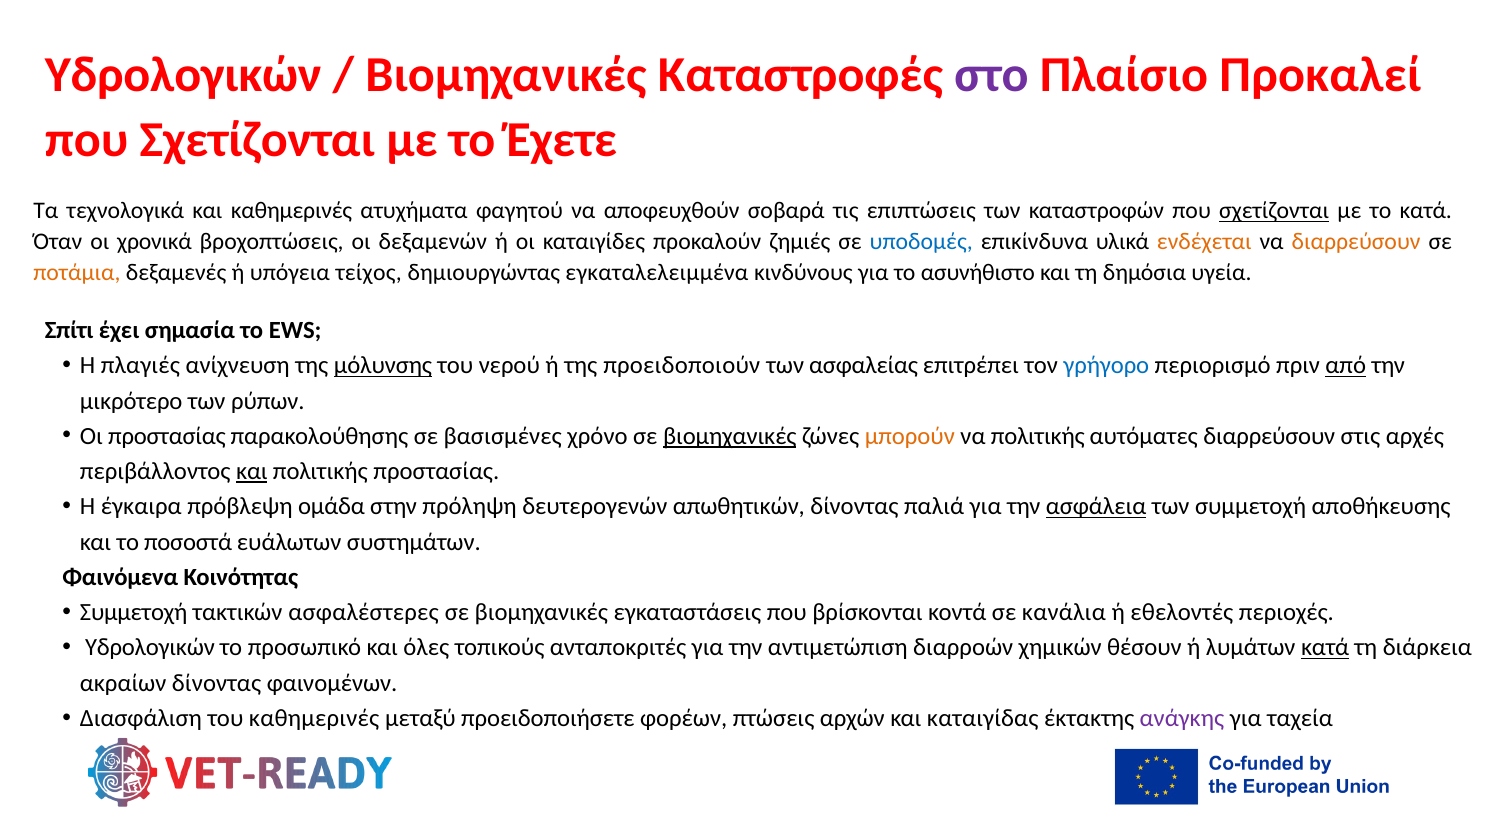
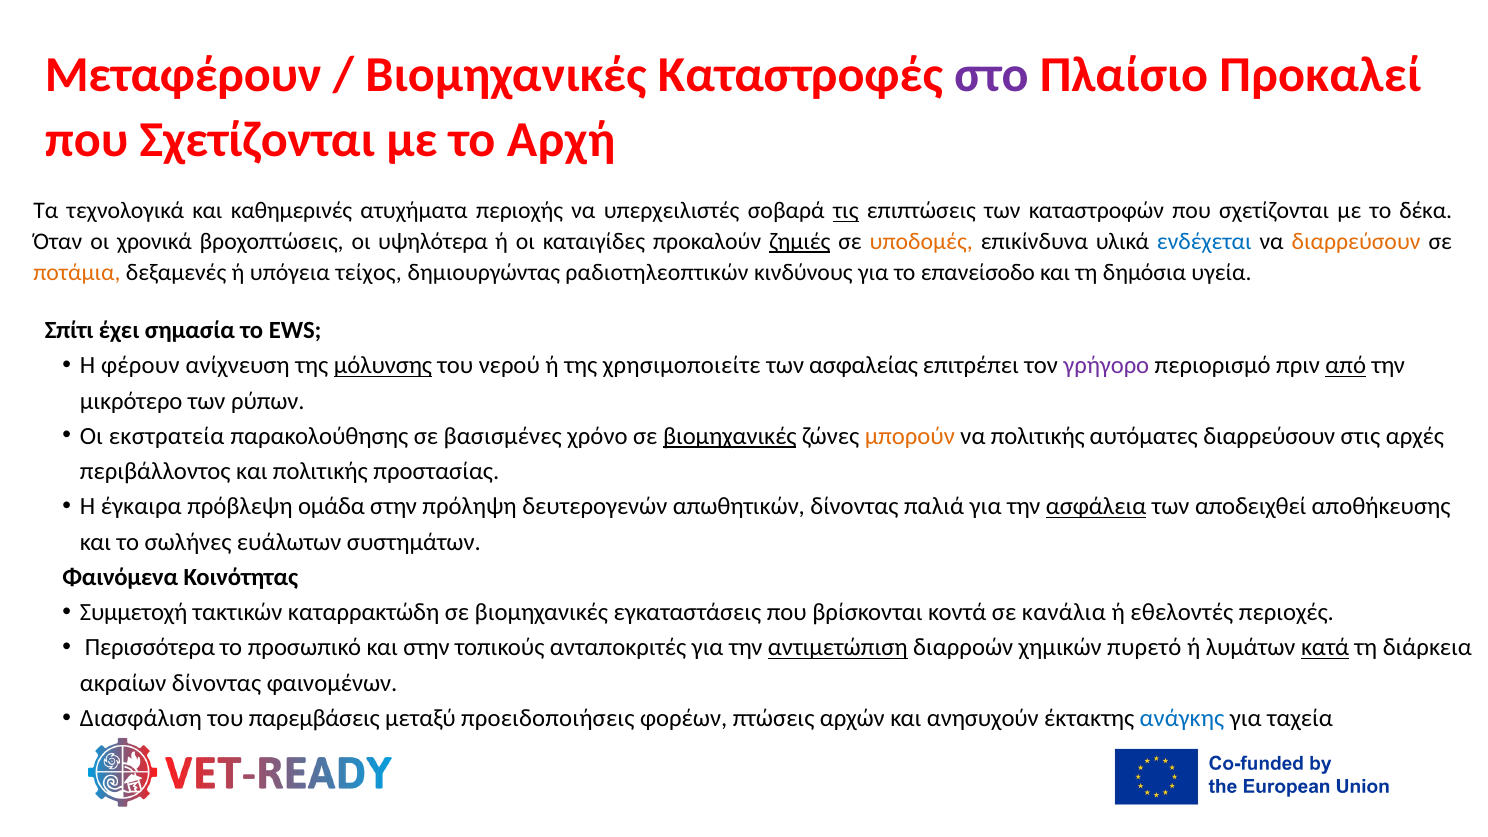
Υδρολογικών: Υδρολογικών -> Μεταφέρουν (183, 75)
Έχετε: Έχετε -> Αρχή (561, 140)
φαγητού: φαγητού -> περιοχής (520, 211)
αποφευχθούν: αποφευχθούν -> υπερχειλιστές (672, 211)
τις underline: none -> present (846, 211)
σχετίζονται underline: present -> none (1274, 211)
το κατά: κατά -> δέκα (1426, 211)
δεξαμενών: δεξαμενών -> υψηλότερα (433, 242)
ζημιές underline: none -> present (800, 242)
υποδομές colour: blue -> orange (921, 242)
ενδέχεται colour: orange -> blue (1204, 242)
εγκαταλελειμμένα: εγκαταλελειμμένα -> ραδιοτηλεοπτικών (657, 273)
ασυνήθιστο: ασυνήθιστο -> επανείσοδο (978, 273)
πλαγιές: πλαγιές -> φέρουν (140, 366)
προειδοποιούν: προειδοποιούν -> χρησιμοποιείτε (682, 366)
γρήγορο colour: blue -> purple (1106, 366)
Οι προστασίας: προστασίας -> εκστρατεία (167, 436)
και underline: present -> none (252, 471)
των συμμετοχή: συμμετοχή -> αποδειχθεί (1251, 507)
ποσοστά: ποσοστά -> σωλήνες (188, 542)
ασφαλέστερες: ασφαλέστερες -> καταρρακτώδη (364, 613)
Υδρολογικών: Υδρολογικών -> Περισσότερα (150, 648)
και όλες: όλες -> στην (426, 648)
αντιμετώπιση underline: none -> present (838, 648)
θέσουν: θέσουν -> πυρετό (1144, 648)
του καθημερινές: καθημερινές -> παρεμβάσεις (314, 718)
προειδοποιήσετε: προειδοποιήσετε -> προειδοποιήσεις (548, 718)
καταιγίδας: καταιγίδας -> ανησυχούν (983, 718)
ανάγκης colour: purple -> blue (1182, 718)
